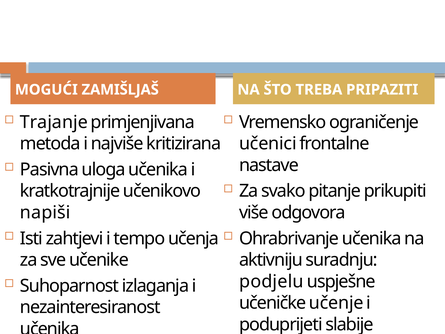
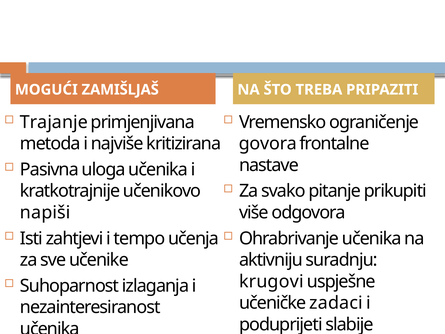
učenici: učenici -> govora (268, 144)
podjelu: podjelu -> krugovi (271, 281)
učenje: učenje -> zadaci (336, 303)
